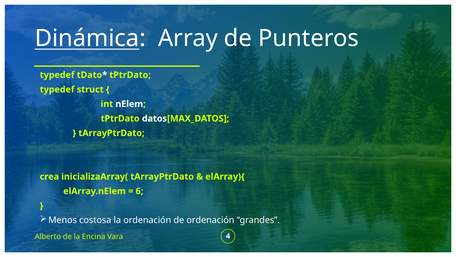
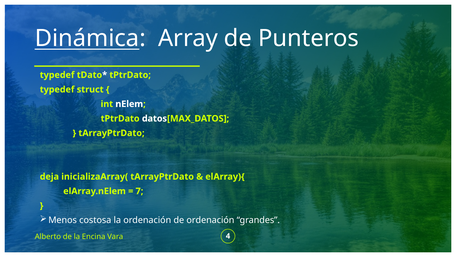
crea: crea -> deja (49, 176)
6: 6 -> 7 (139, 191)
